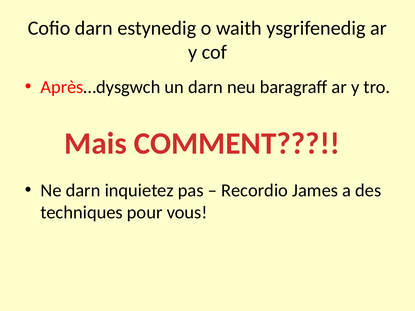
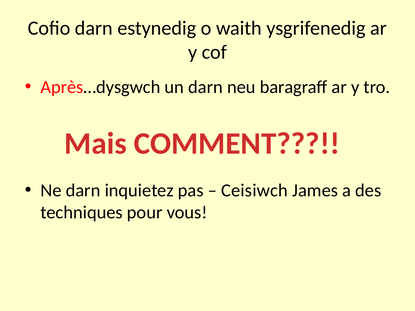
Recordio: Recordio -> Ceisiwch (254, 190)
